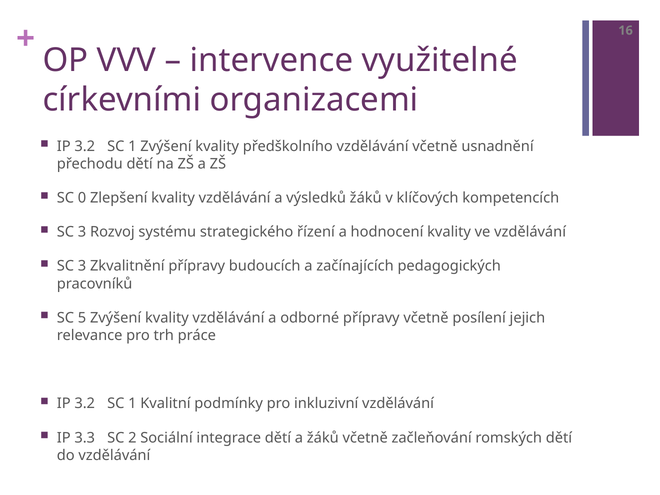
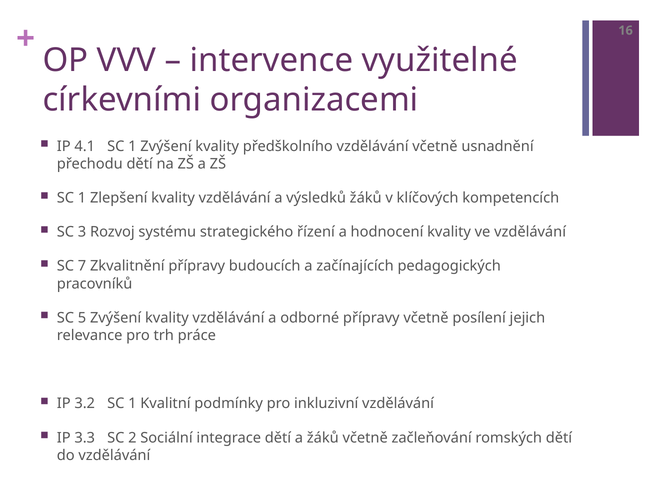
3.2: 3.2 -> 4.1 (85, 146)
0: 0 -> 1 (82, 198)
3: 3 -> 7 (82, 266)
